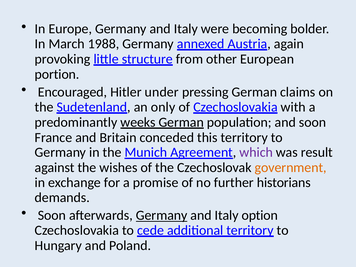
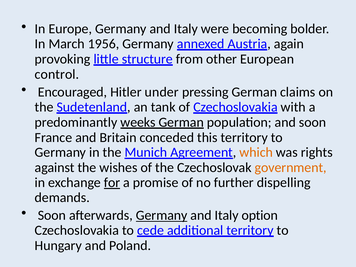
1988: 1988 -> 1956 (104, 44)
portion: portion -> control (57, 74)
only: only -> tank (163, 107)
which colour: purple -> orange (256, 152)
result: result -> rights (317, 152)
for underline: none -> present (112, 183)
historians: historians -> dispelling (284, 183)
